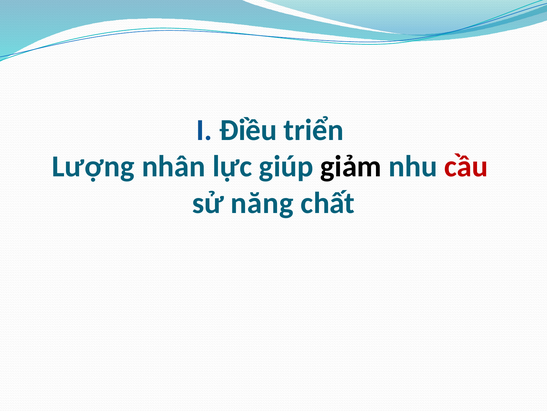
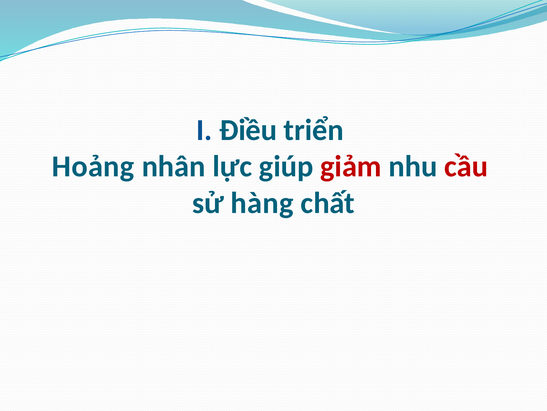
Lượng: Lượng -> Hoảng (93, 166)
giảm colour: black -> red (351, 166)
năng: năng -> hàng (262, 203)
